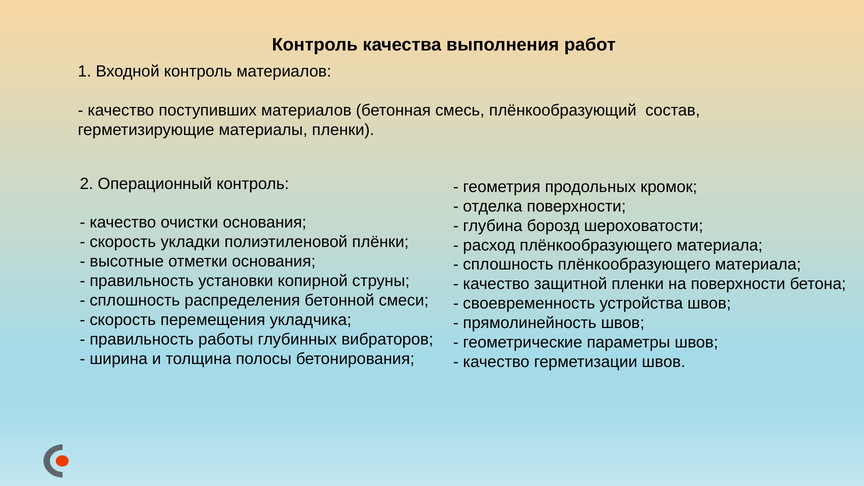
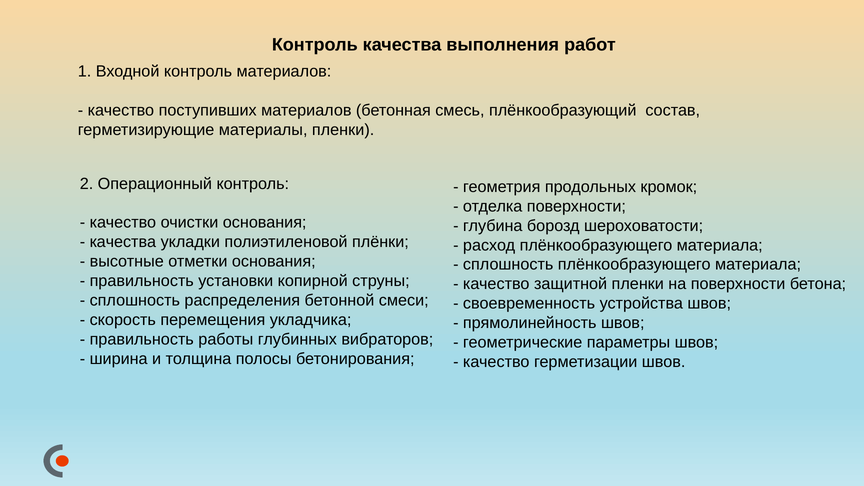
скорость: скорость -> качества (123, 242)
